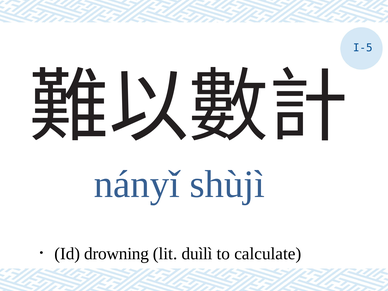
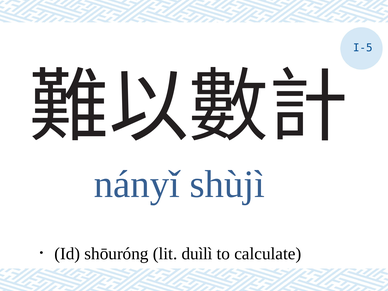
drowning: drowning -> shōuróng (117, 254)
